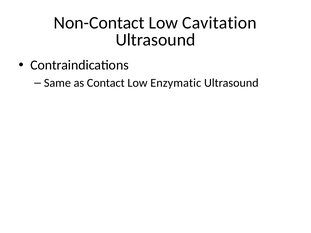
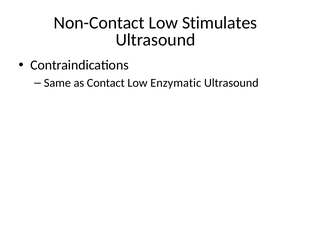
Cavitation: Cavitation -> Stimulates (220, 23)
